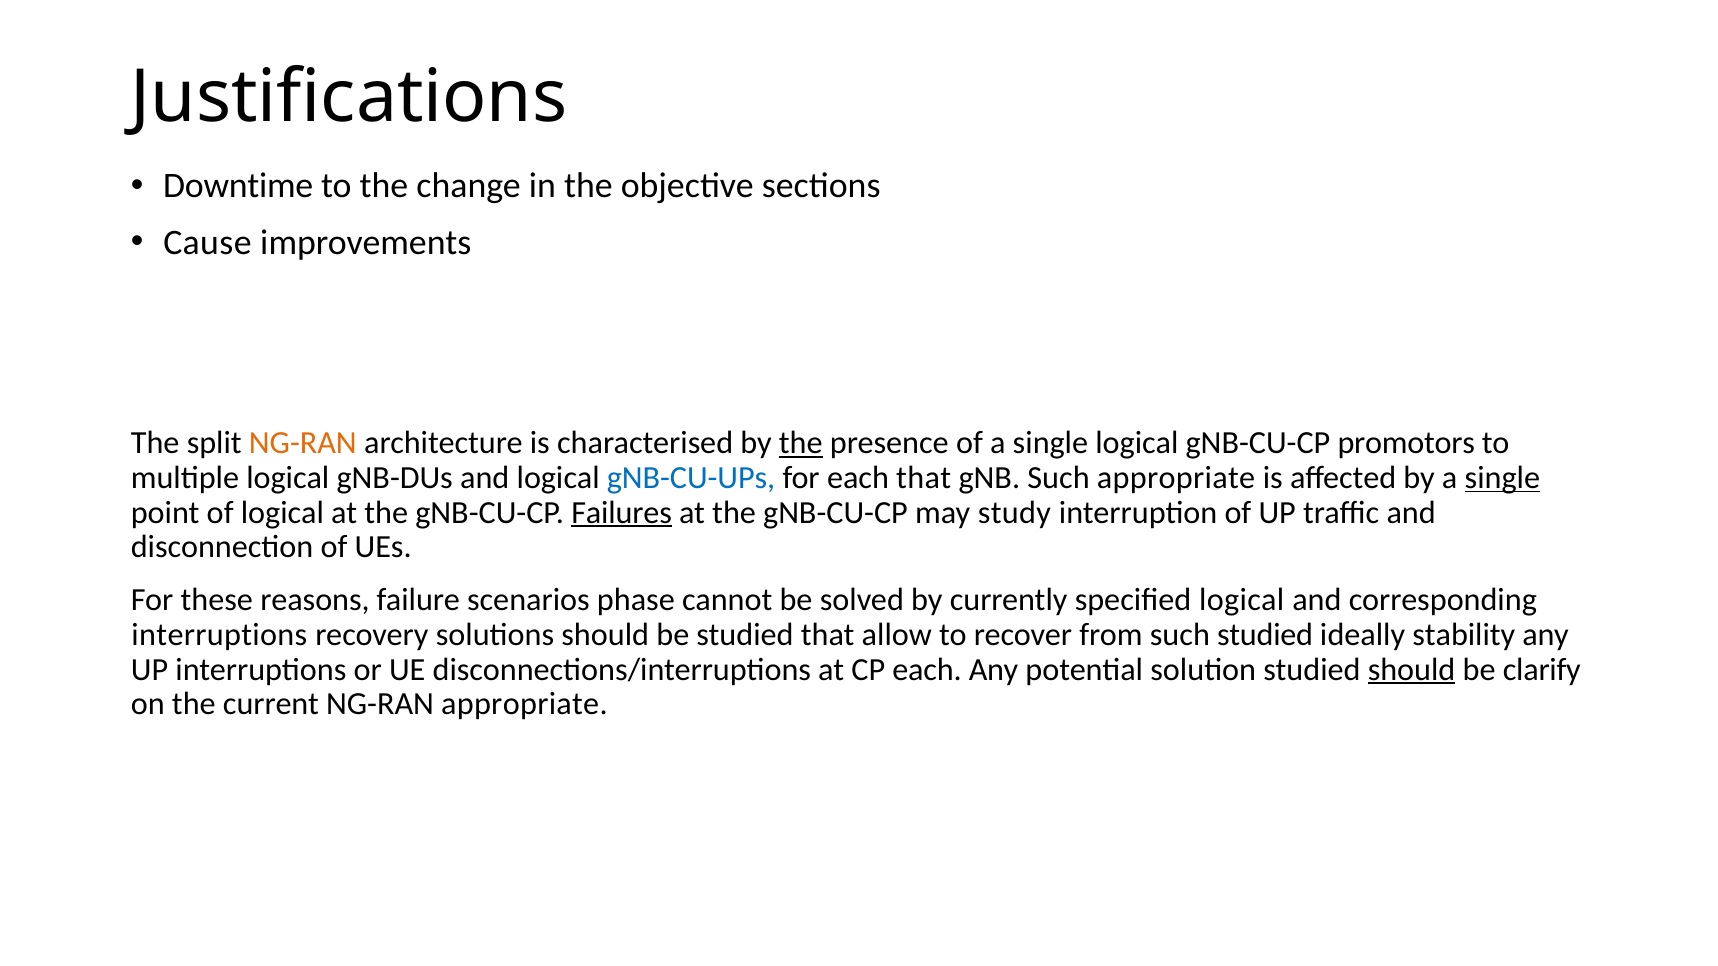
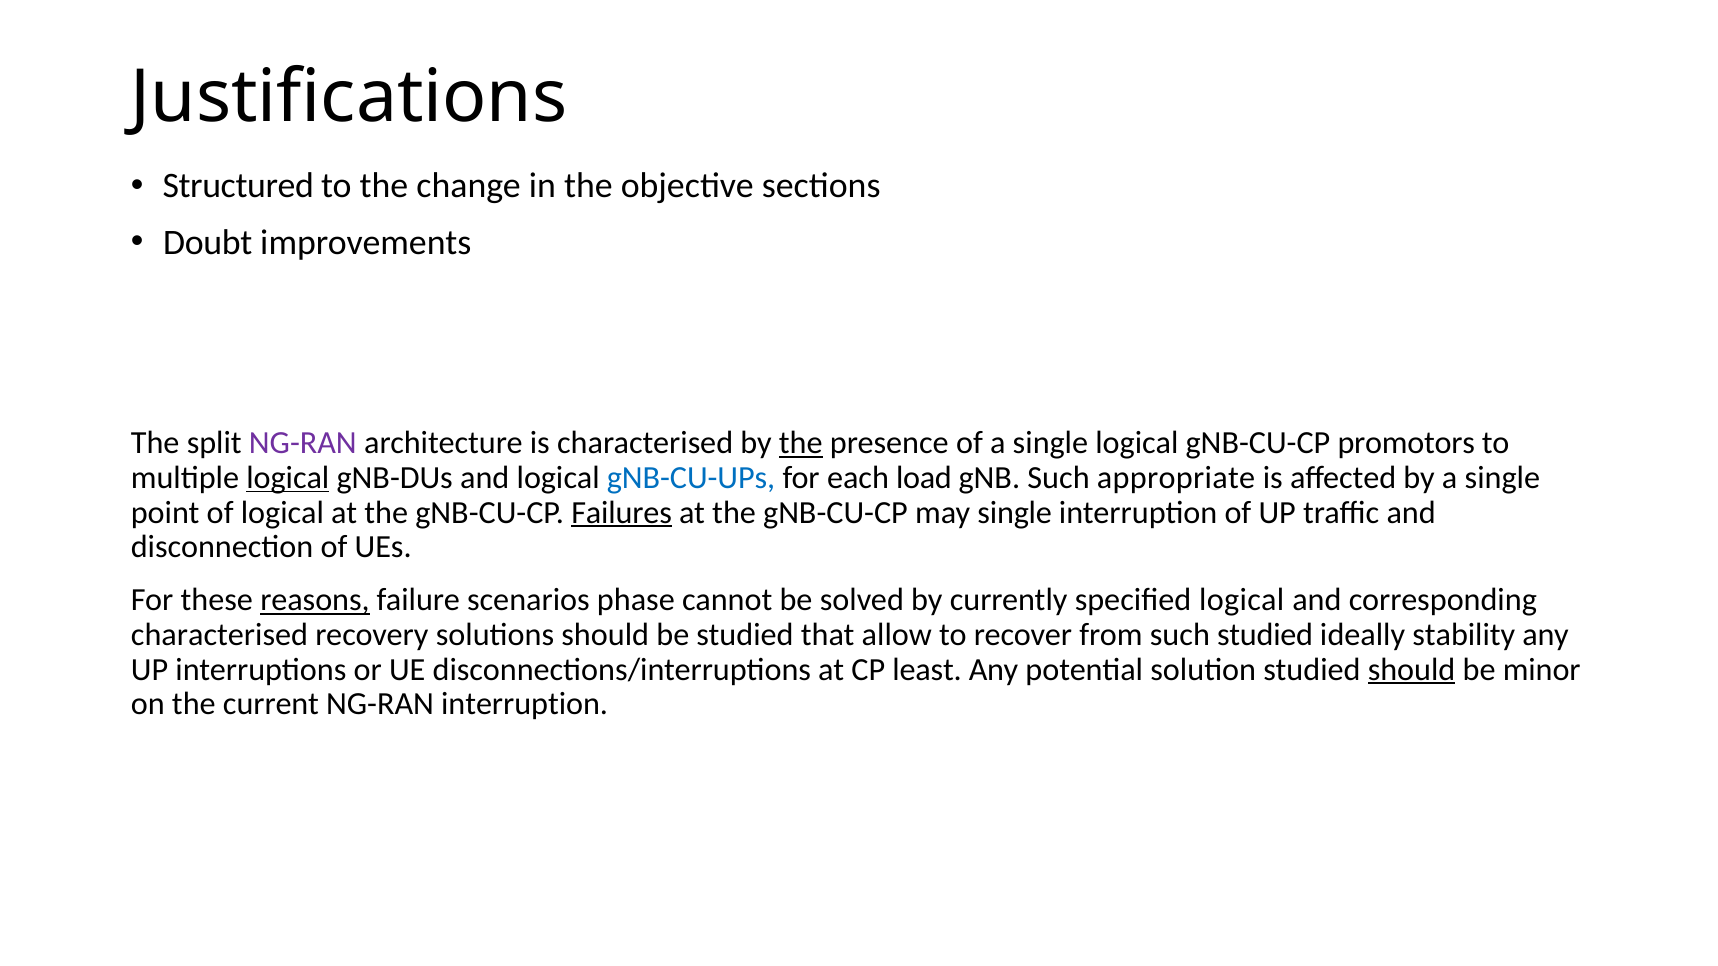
Downtime: Downtime -> Structured (238, 186)
Cause: Cause -> Doubt (208, 243)
NG-RAN colour: orange -> purple (303, 443)
logical underline: none -> present (288, 478)
each that: that -> load (924, 478)
single underline: present -> none (1502, 478)
may study: study -> single (1015, 513)
reasons underline: none -> present (315, 600)
interruptions: interruptions -> characterised (220, 635)
CP each: each -> least (927, 670)
clarify: clarify -> minor (1542, 670)
NG-RAN appropriate: appropriate -> interruption (525, 705)
